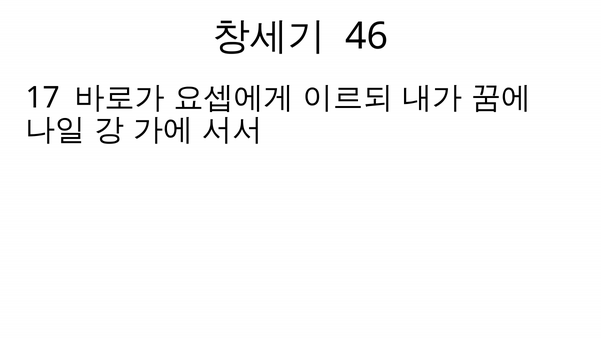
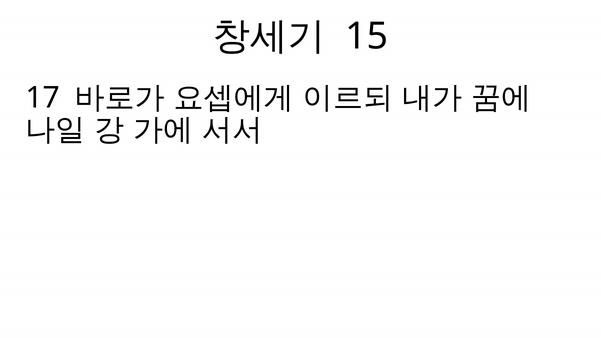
46: 46 -> 15 (367, 36)
